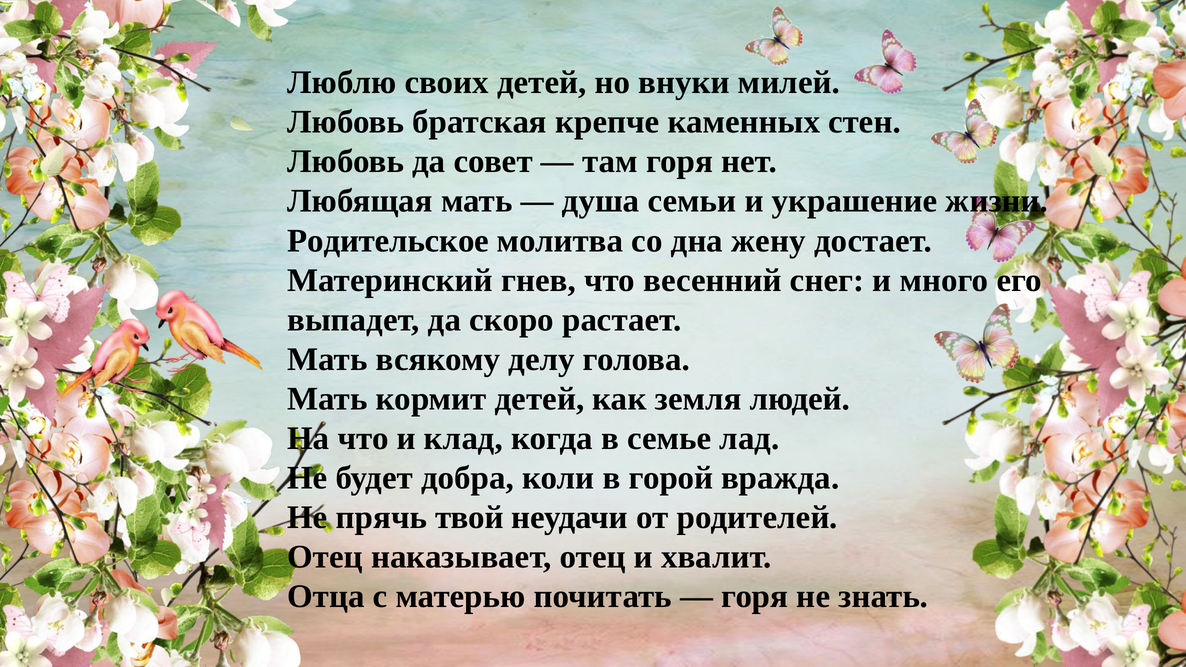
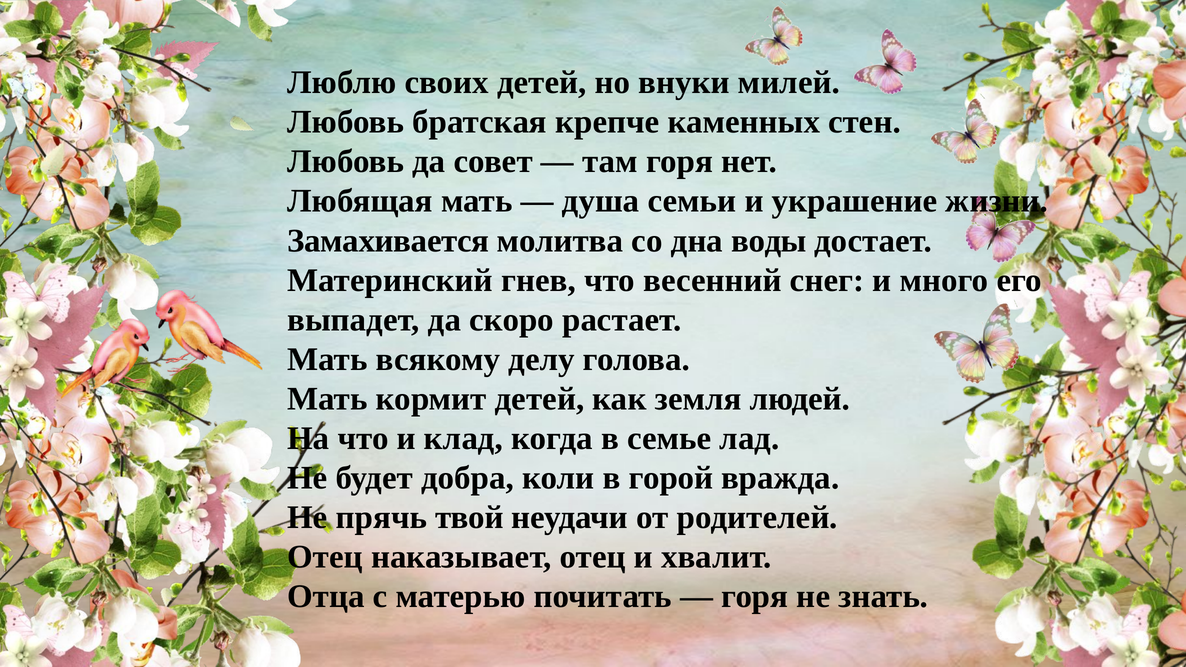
Родительское: Родительское -> Замахивается (388, 241)
жену: жену -> воды (769, 241)
